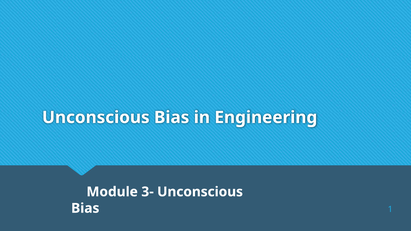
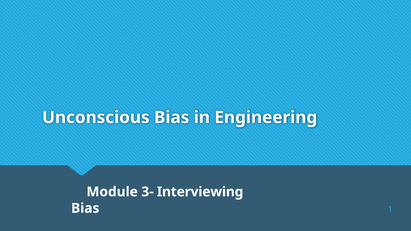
3- Unconscious: Unconscious -> Interviewing (200, 192)
